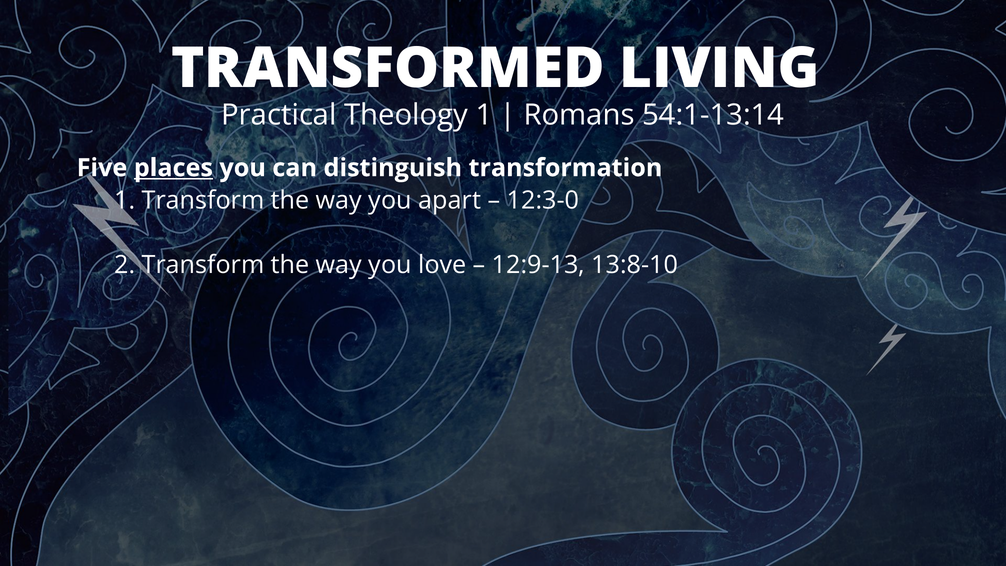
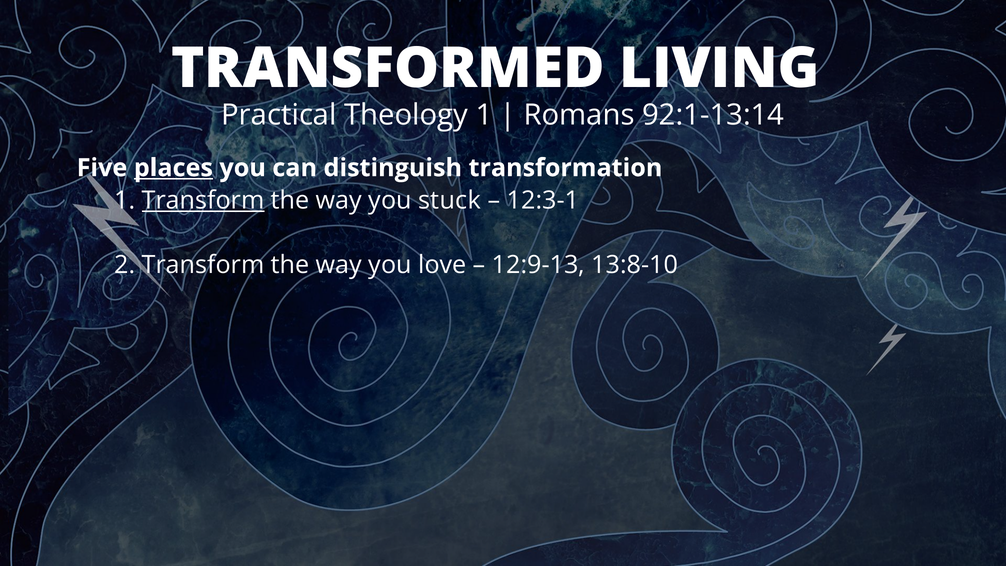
54:1-13:14: 54:1-13:14 -> 92:1-13:14 (713, 115)
Transform underline: none -> present (203, 200)
apart: apart -> stuck (450, 200)
12:3-0: 12:3-0 -> 12:3-1 (543, 200)
